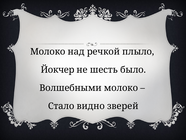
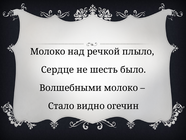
Йокчер: Йокчер -> Сердце (57, 70)
зверей: зверей -> огечин (123, 106)
